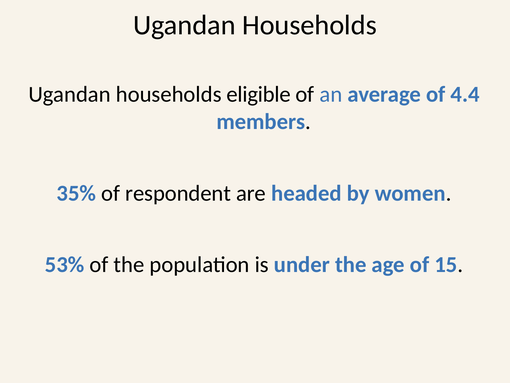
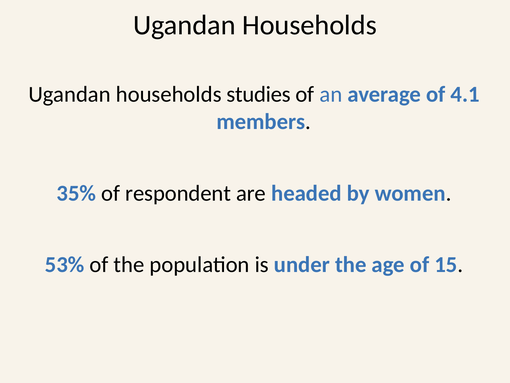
eligible: eligible -> studies (259, 94)
4.4: 4.4 -> 4.1 (465, 94)
